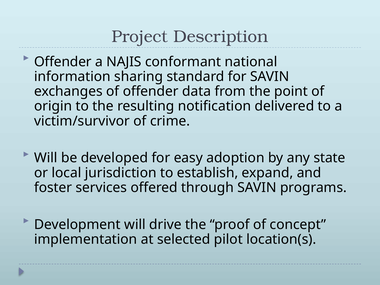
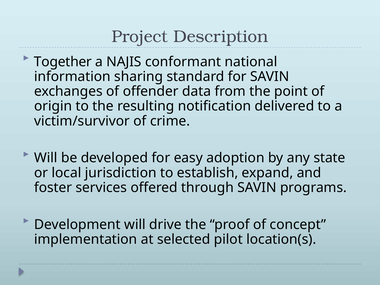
Offender: Offender -> Together (63, 62)
